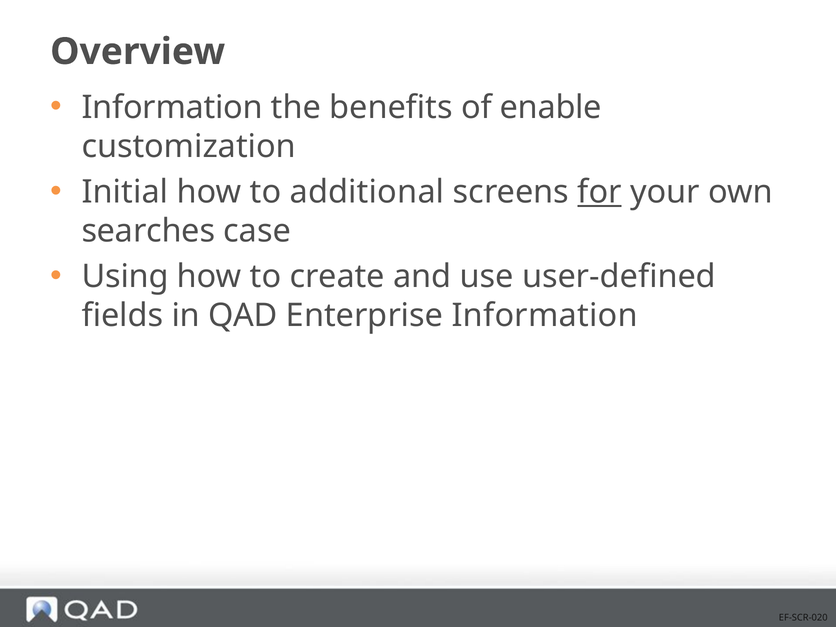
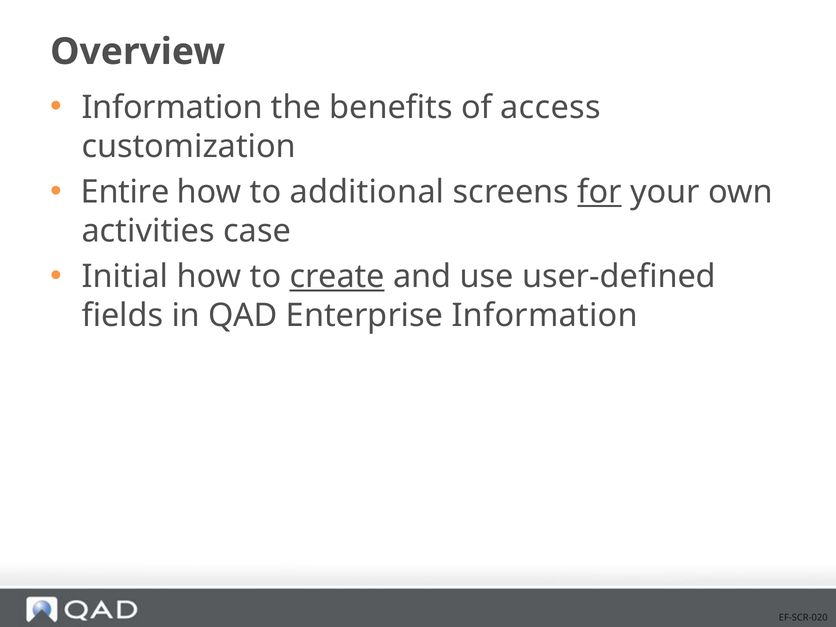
enable: enable -> access (550, 107)
Initial: Initial -> Entire (125, 192)
searches: searches -> activities (148, 231)
Using: Using -> Initial (125, 277)
create underline: none -> present (337, 277)
